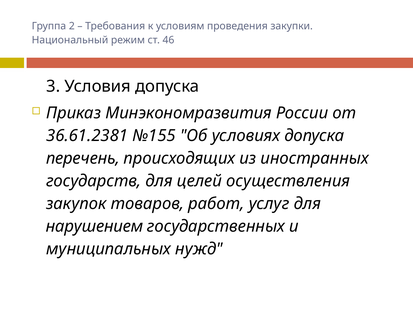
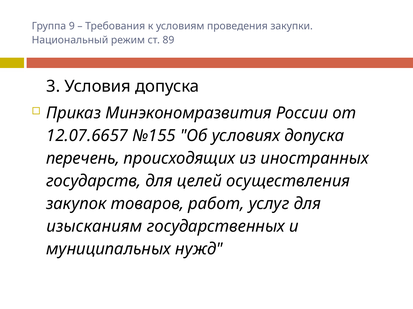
2: 2 -> 9 (72, 26)
46: 46 -> 89 (168, 40)
36.61.2381: 36.61.2381 -> 12.07.6657 (87, 136)
нарушением: нарушением -> изысканиям (94, 227)
